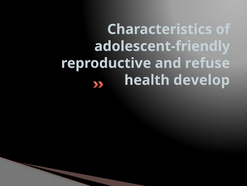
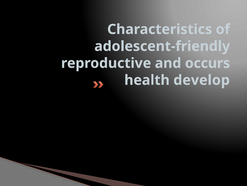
refuse: refuse -> occurs (208, 63)
